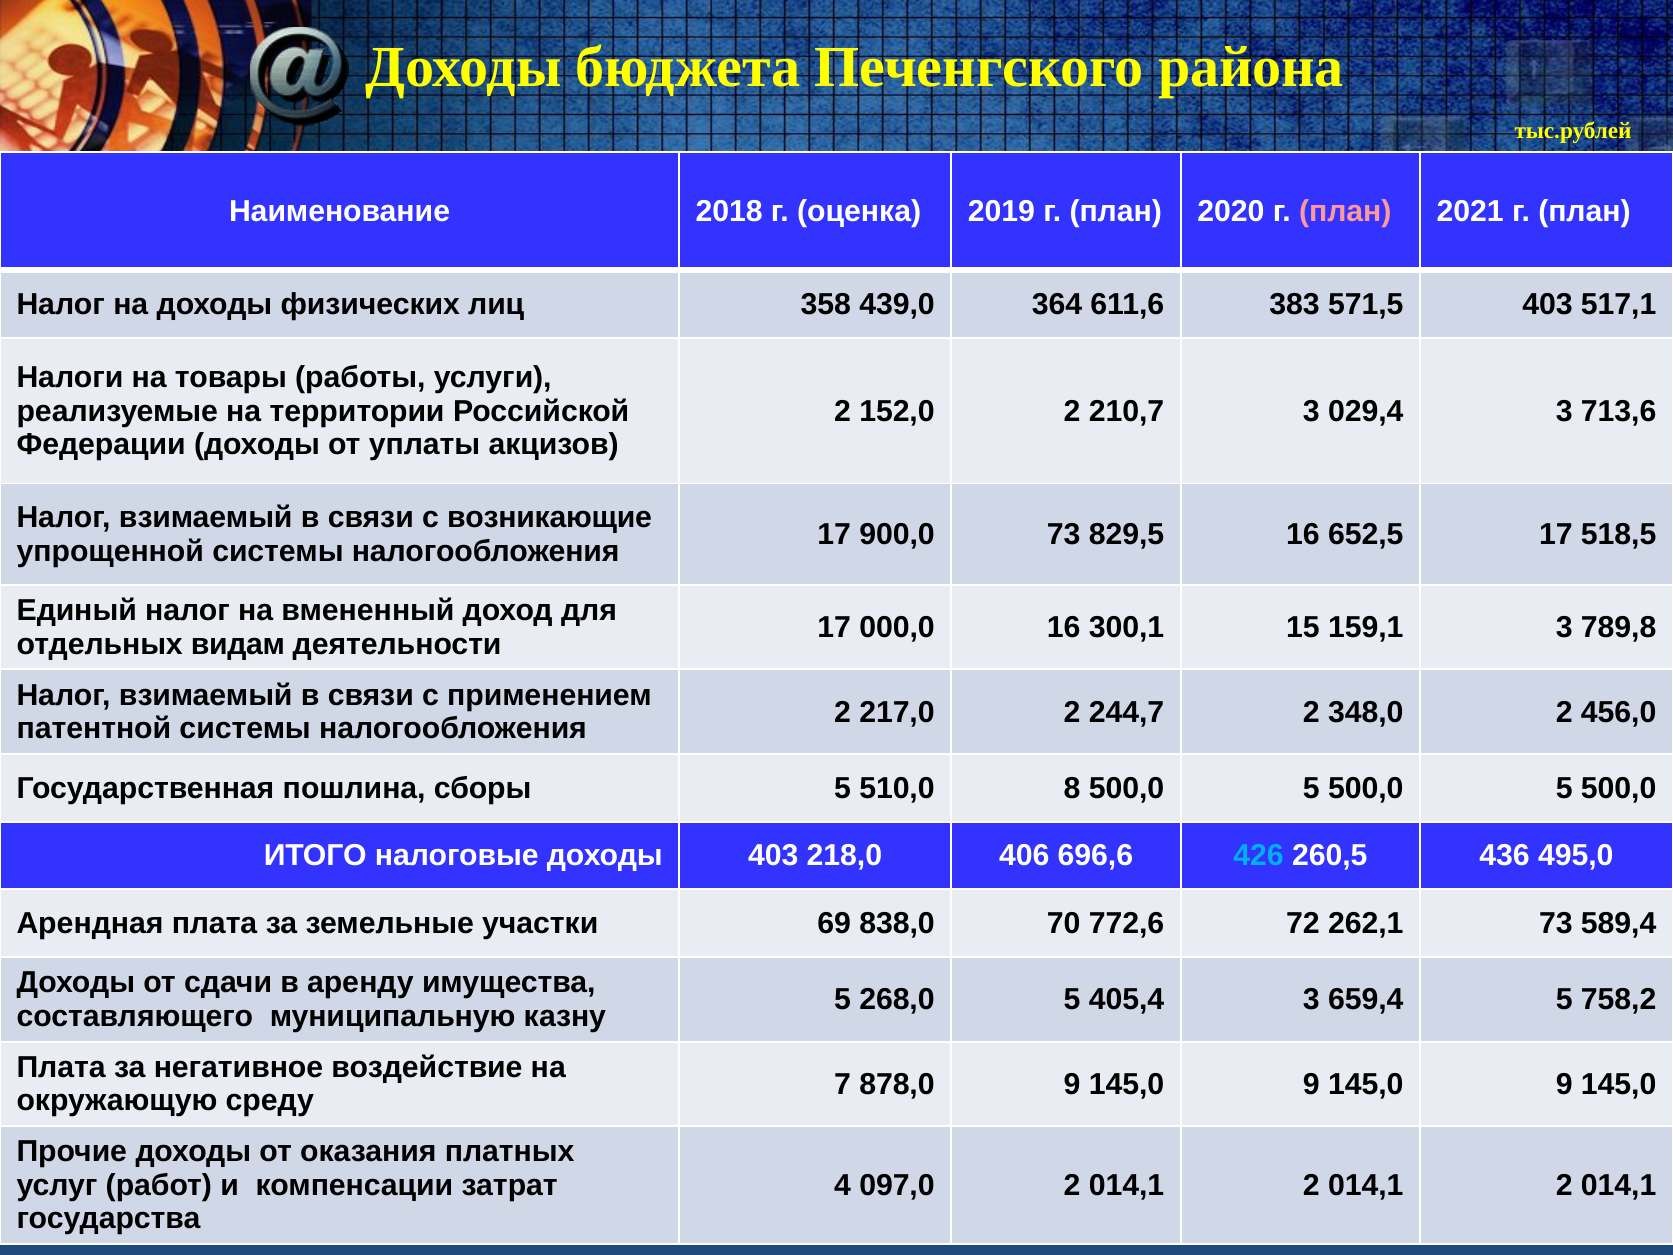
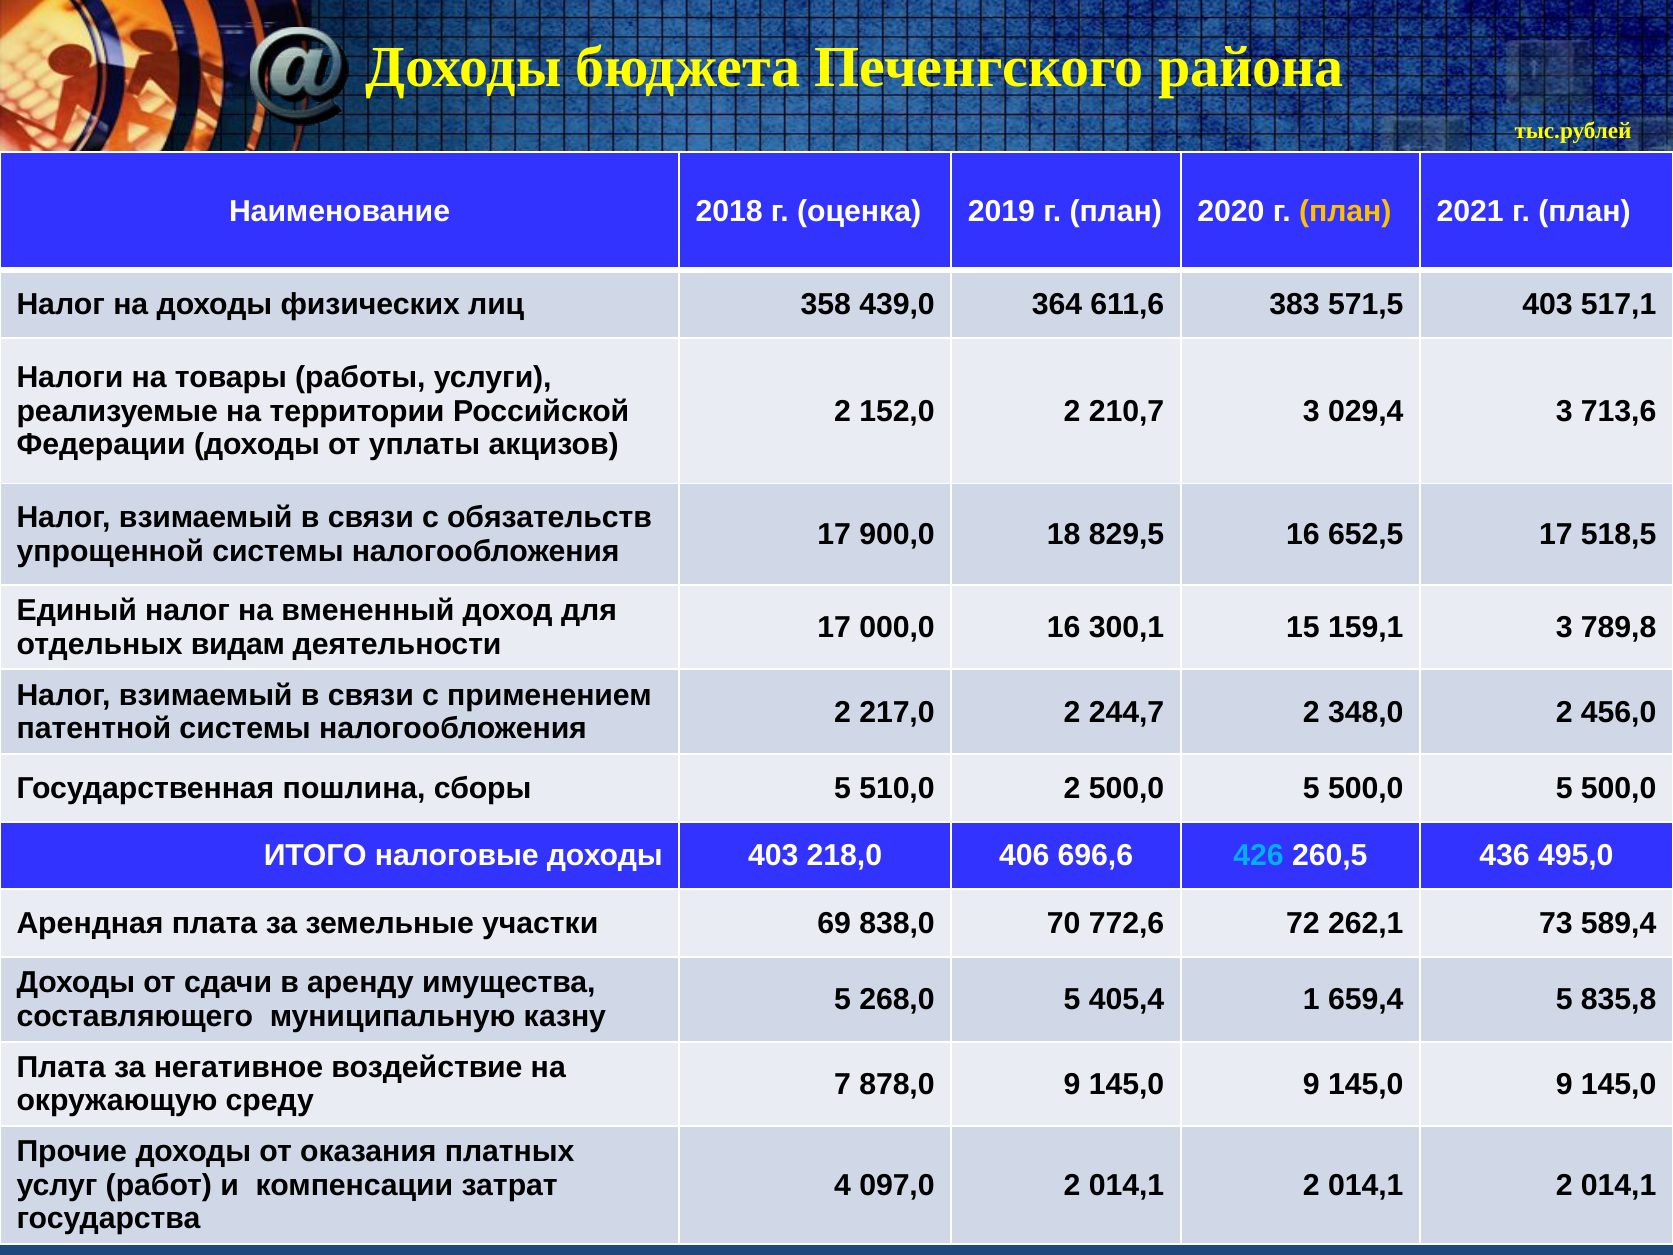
план colour: pink -> yellow (1345, 212)
возникающие: возникающие -> обязательств (550, 518)
900,0 73: 73 -> 18 (1064, 535)
510,0 8: 8 -> 2 (1072, 788)
405,4 3: 3 -> 1 (1311, 1000)
758,2: 758,2 -> 835,8 (1619, 1000)
